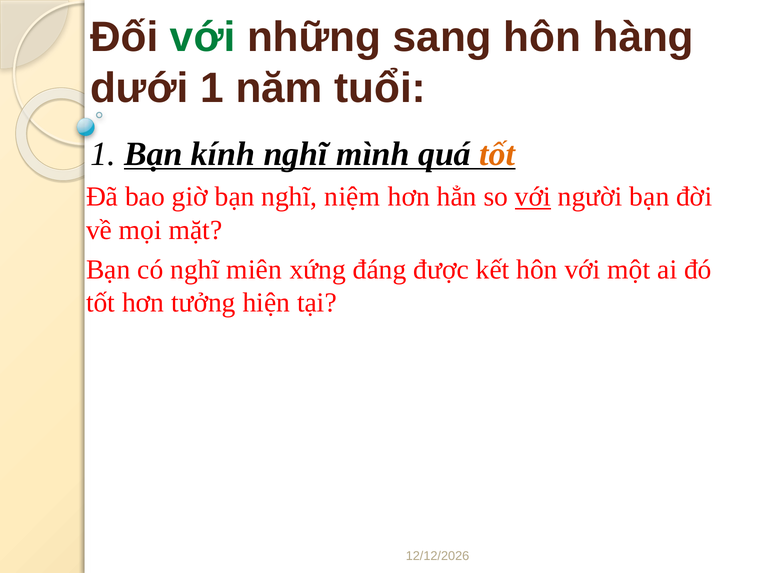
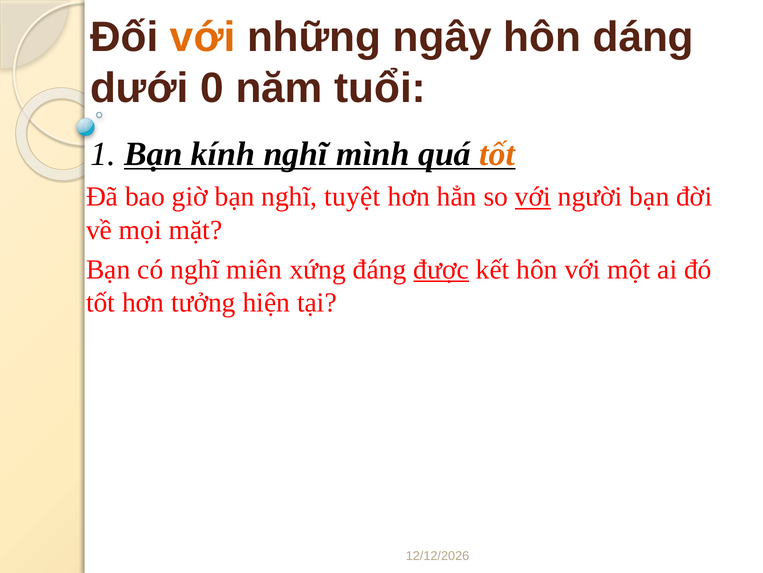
với colour: green -> orange (203, 37)
sang: sang -> ngây (442, 37)
hàng: hàng -> dáng (643, 37)
dưới 1: 1 -> 0 (212, 88)
niệm: niệm -> tuyệt (352, 197)
được underline: none -> present (441, 269)
